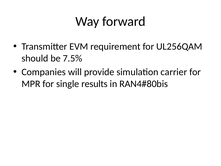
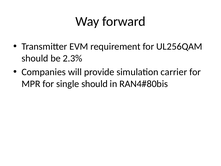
7.5%: 7.5% -> 2.3% (73, 58)
single results: results -> should (95, 84)
